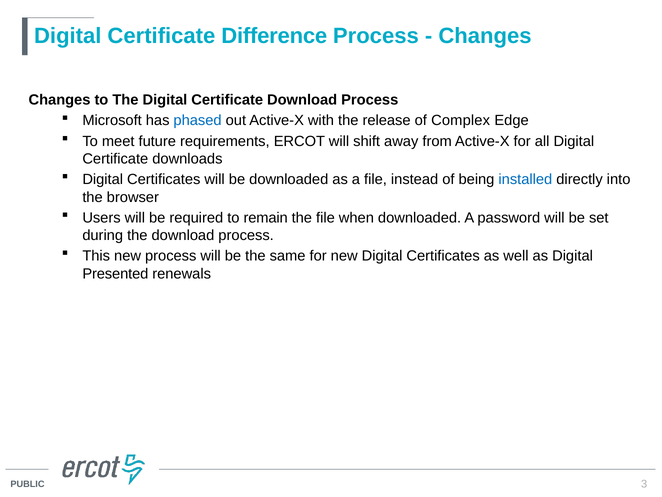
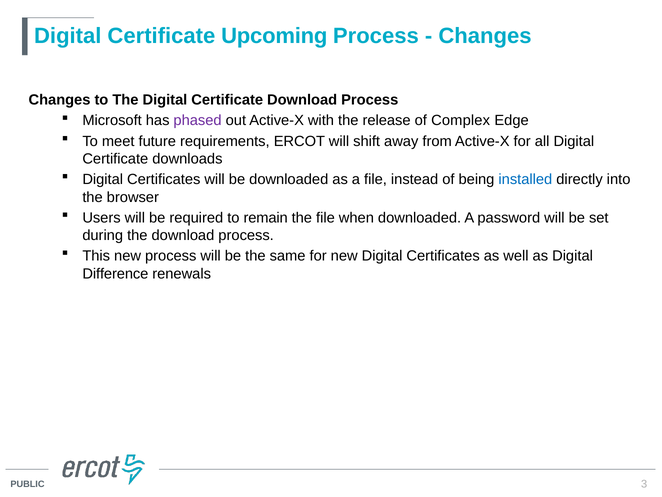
Difference: Difference -> Upcoming (274, 36)
phased colour: blue -> purple (198, 120)
Presented: Presented -> Difference (115, 273)
